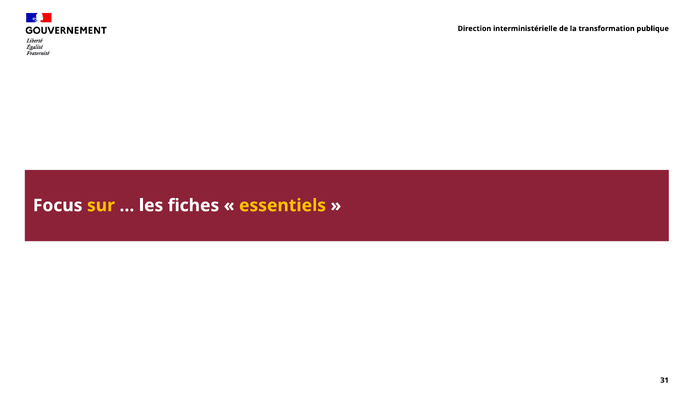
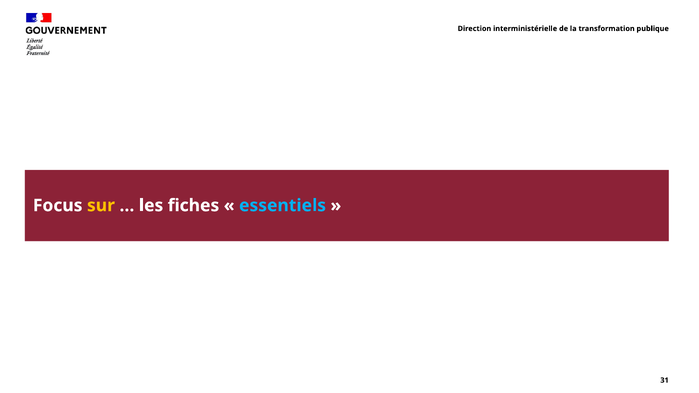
essentiels colour: yellow -> light blue (283, 206)
